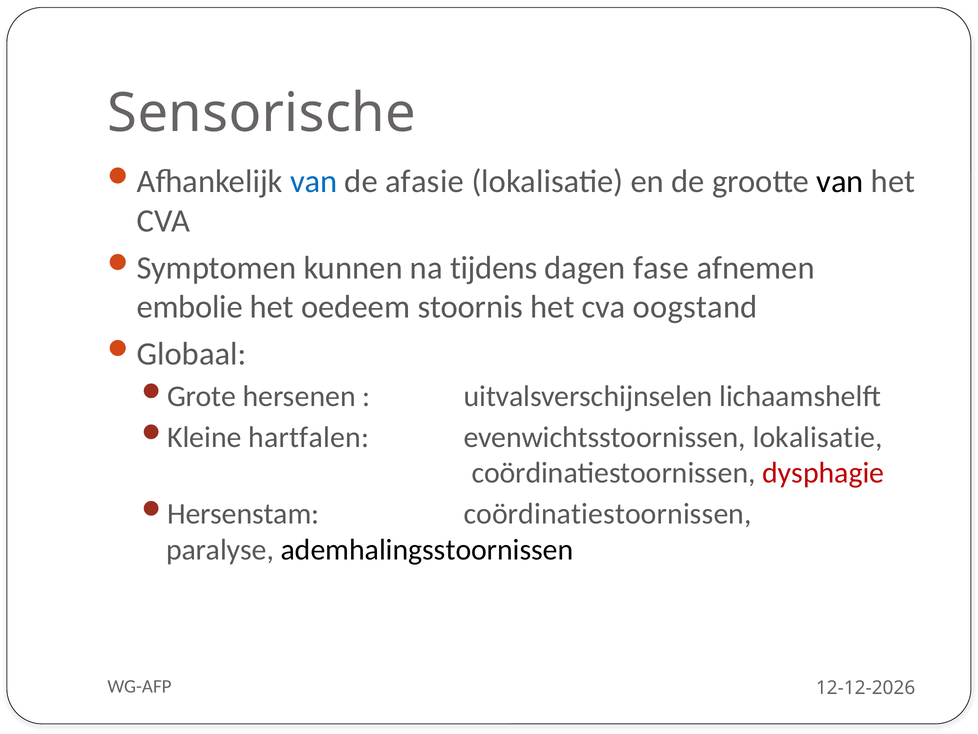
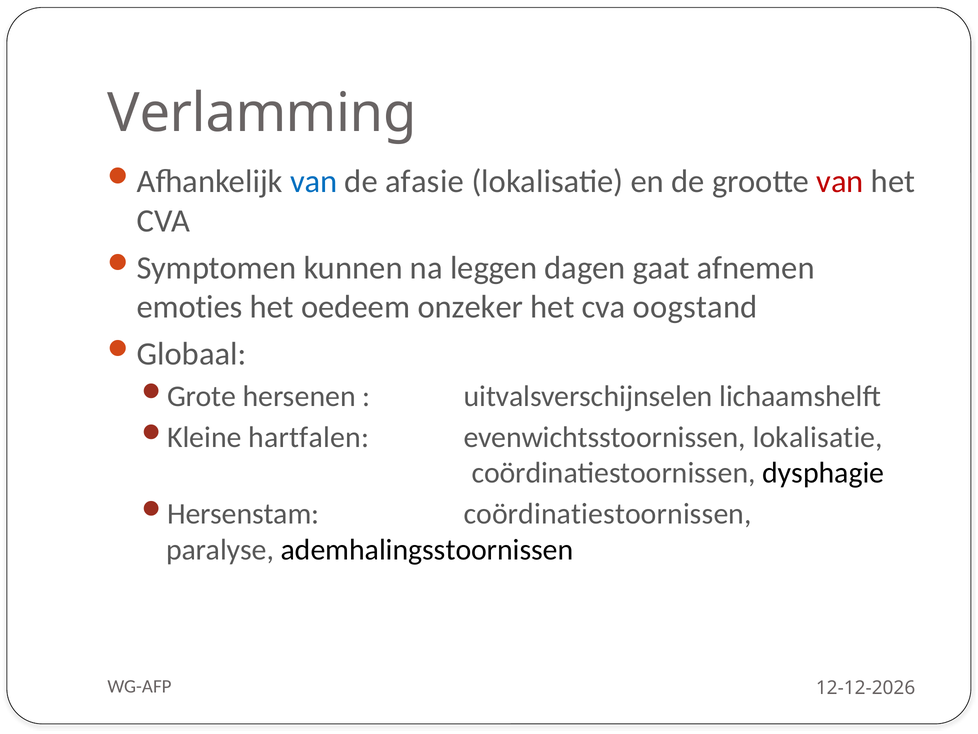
Sensorische: Sensorische -> Verlamming (262, 113)
van colour: black -> red (840, 182)
tijdens: tijdens -> leggen (494, 268)
fase: fase -> gaat (661, 268)
embolie: embolie -> emoties (190, 307)
stoornis: stoornis -> onzeker (470, 307)
dysphagie colour: red -> black (823, 473)
